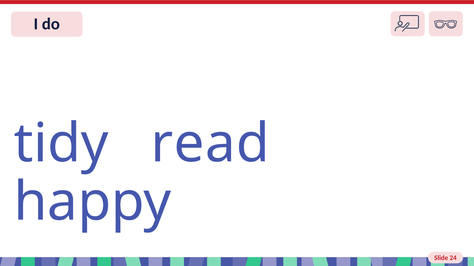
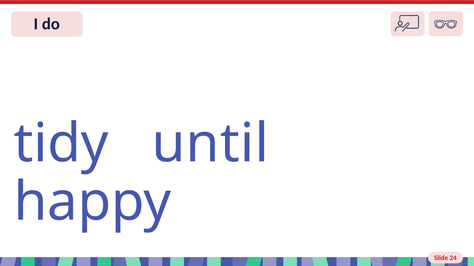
read: read -> until (210, 144)
